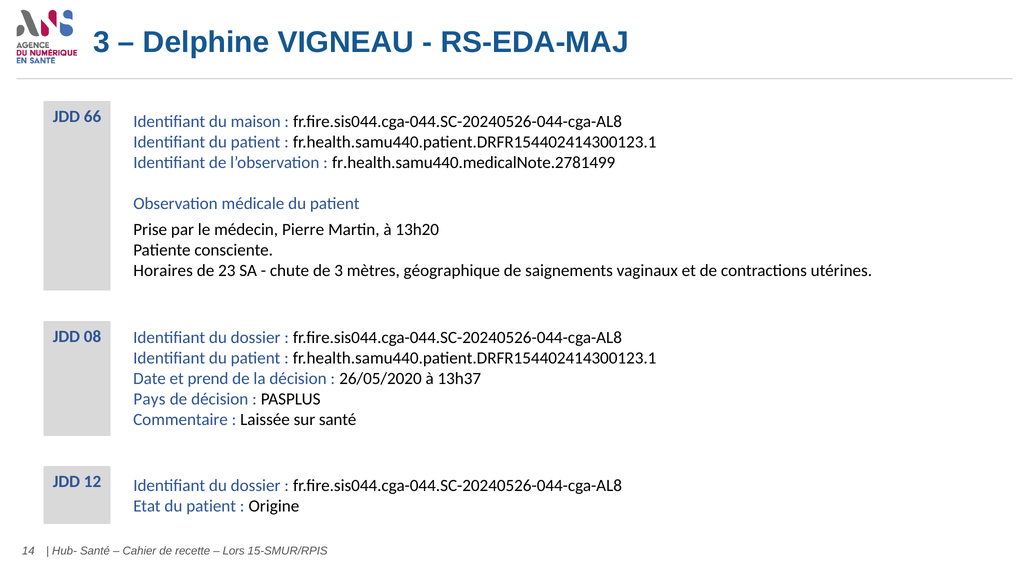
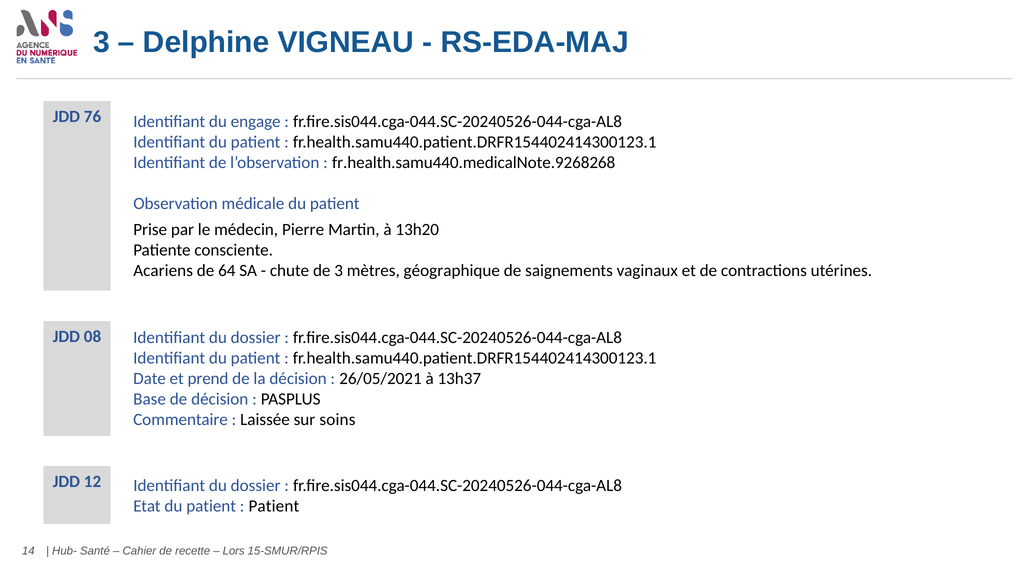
66: 66 -> 76 (93, 116)
maison: maison -> engage (256, 121)
fr.health.samu440.medicalNote.2781499: fr.health.samu440.medicalNote.2781499 -> fr.health.samu440.medicalNote.9268268 (474, 163)
Horaires: Horaires -> Acariens (163, 271)
23: 23 -> 64 (227, 271)
26/05/2020: 26/05/2020 -> 26/05/2021 (380, 379)
Pays: Pays -> Base (150, 399)
sur santé: santé -> soins (337, 420)
Origine: Origine -> Patient (274, 506)
